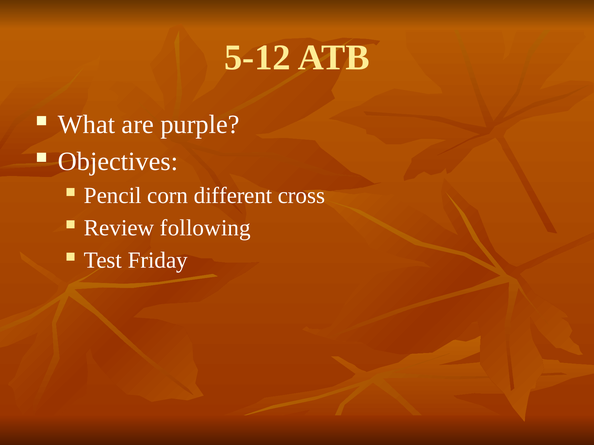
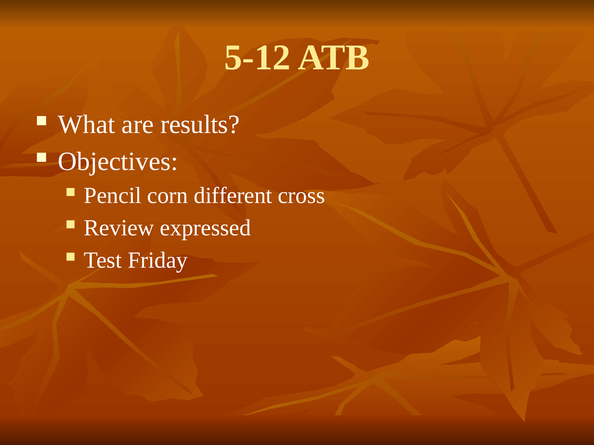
purple: purple -> results (200, 125)
following: following -> expressed (205, 228)
